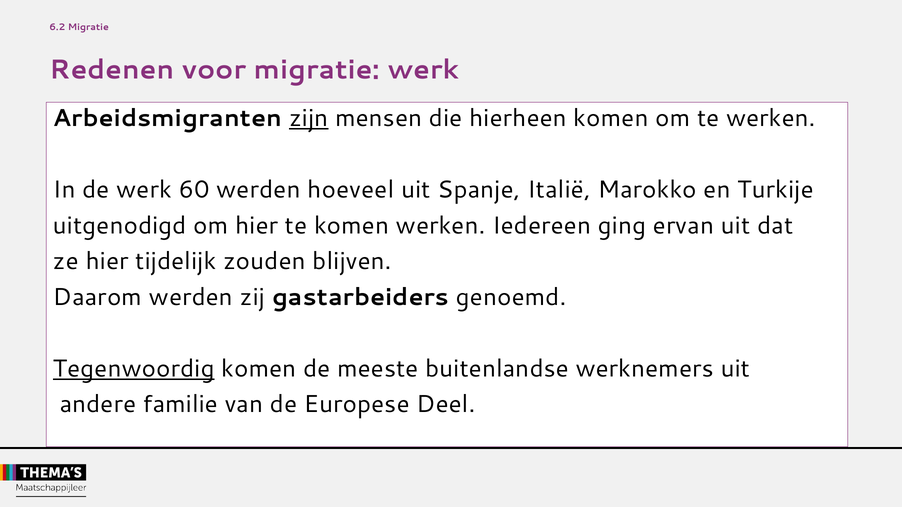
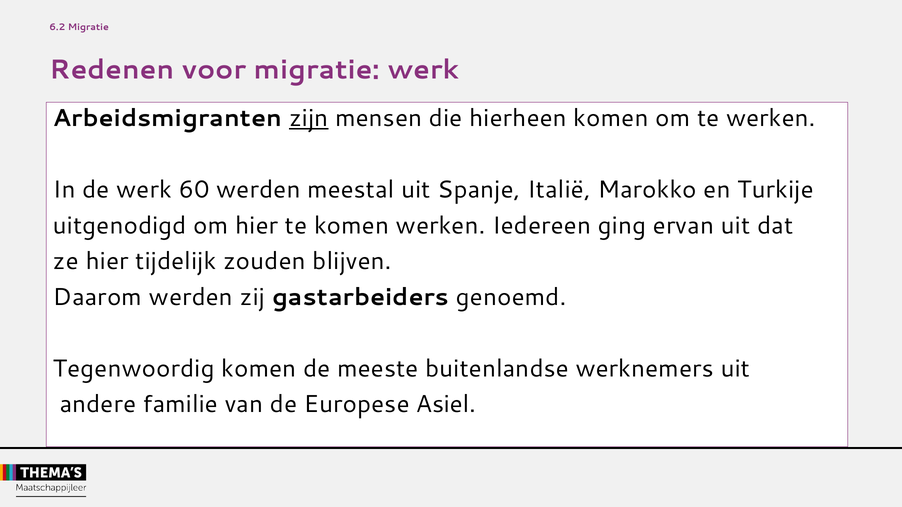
hoeveel: hoeveel -> meestal (351, 190)
Tegenwoordig underline: present -> none (134, 369)
Deel: Deel -> Asiel (446, 405)
